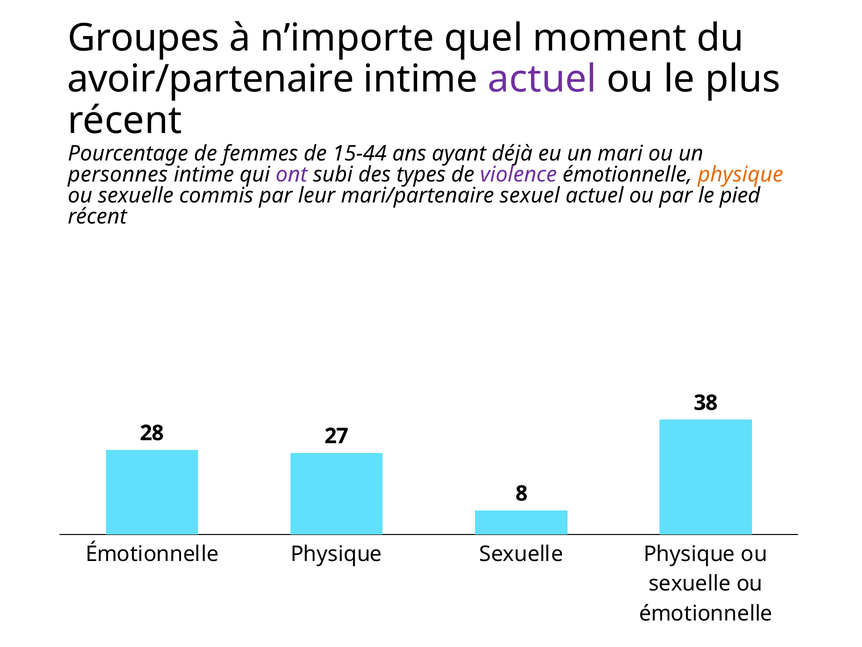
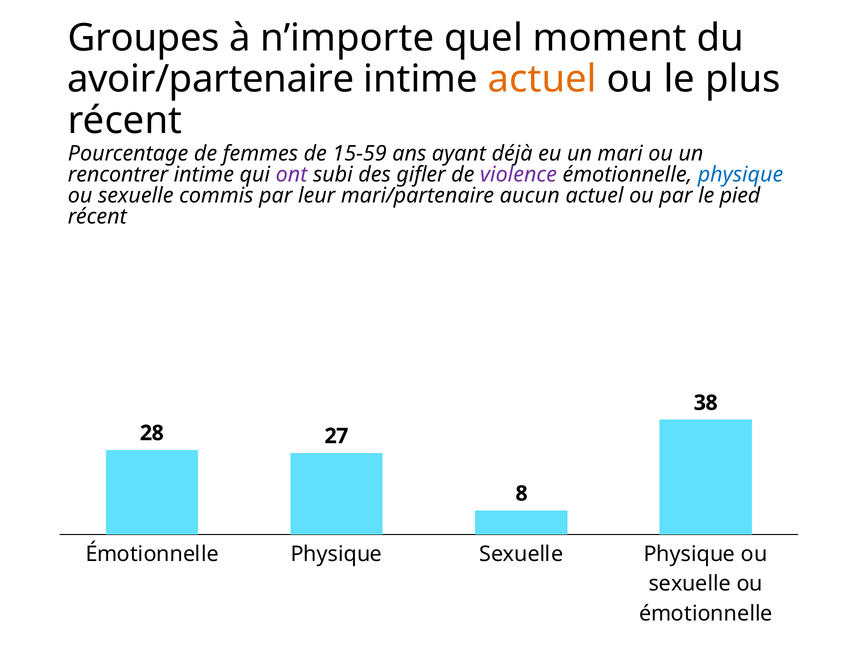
actuel colour: purple -> orange (542, 79)
15-44: 15-44 -> 15-59 (360, 153)
personnes: personnes -> rencontrer (118, 174)
types: types -> gifler (421, 174)
physique colour: orange -> blue (741, 174)
sexuel: sexuel -> aucun (530, 195)
